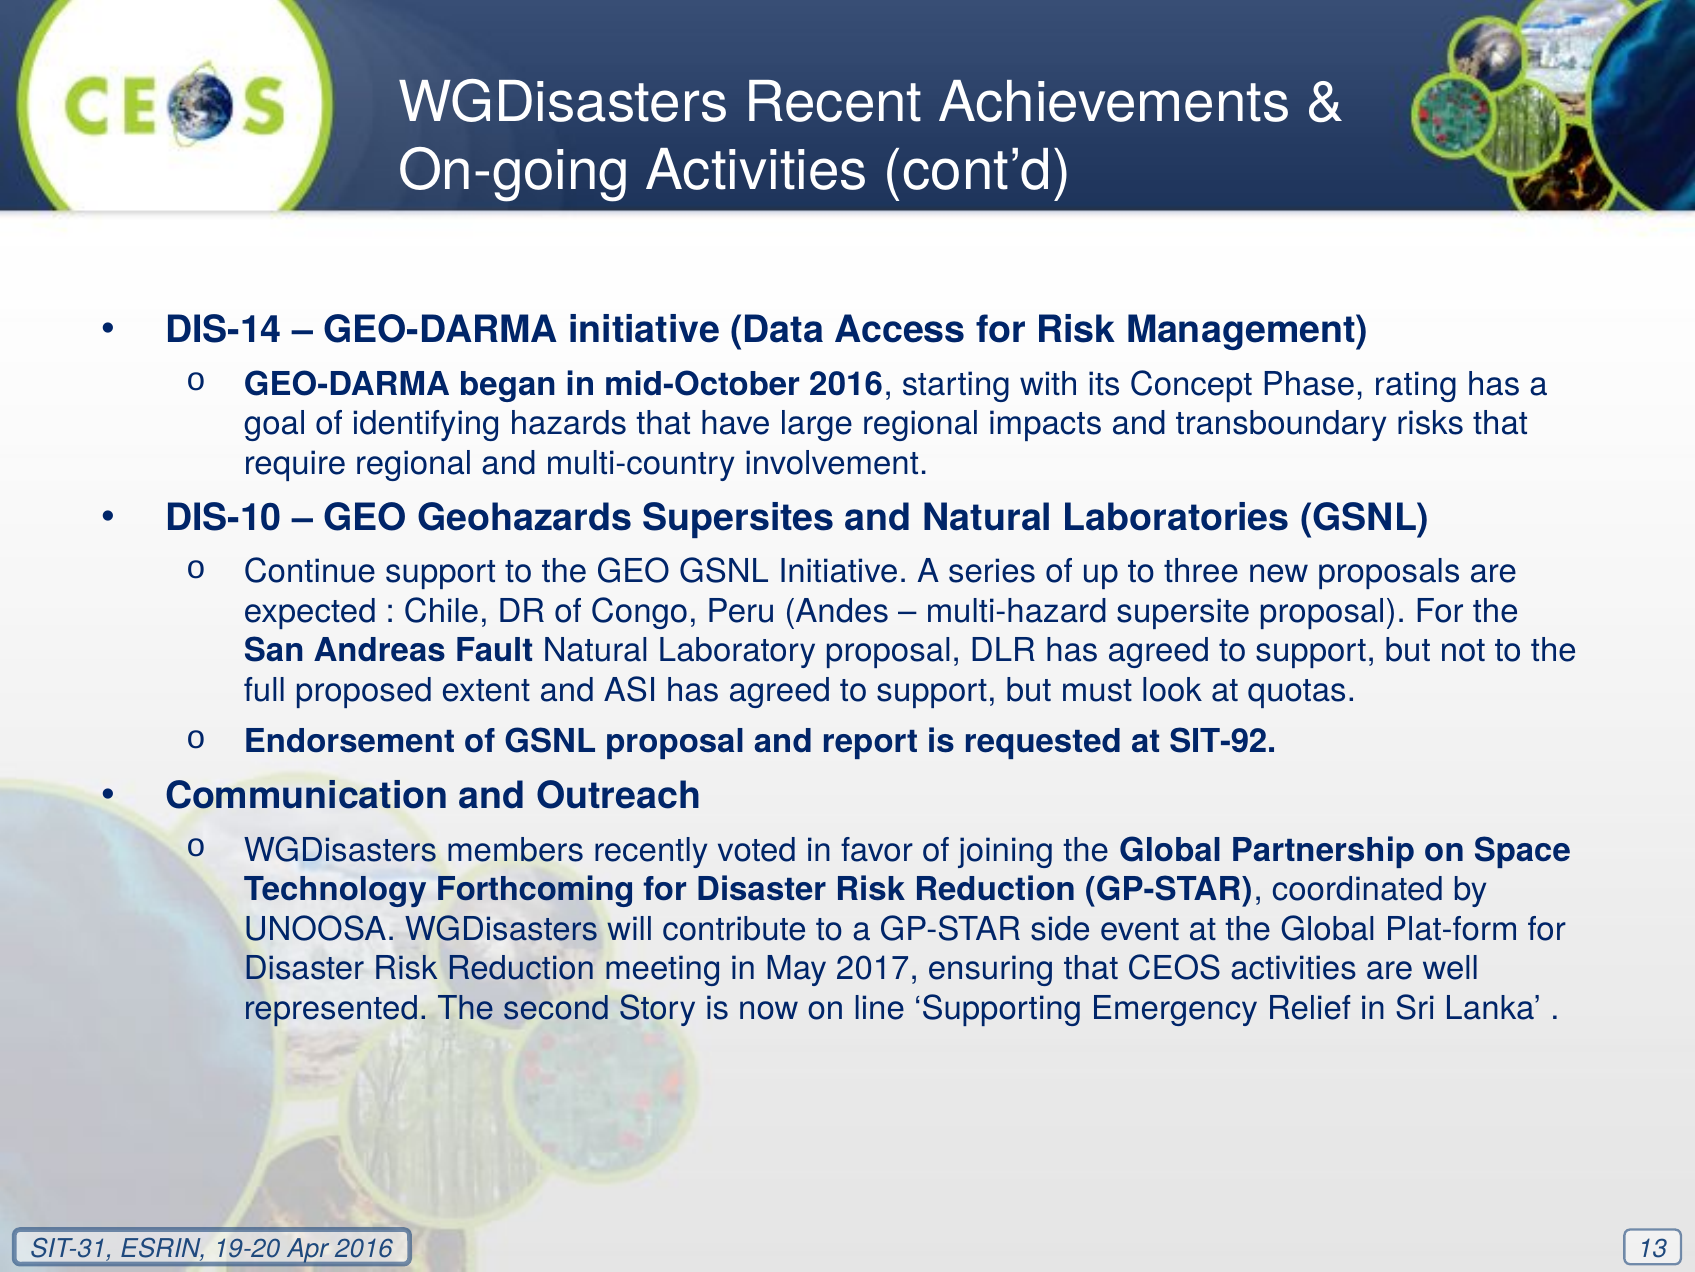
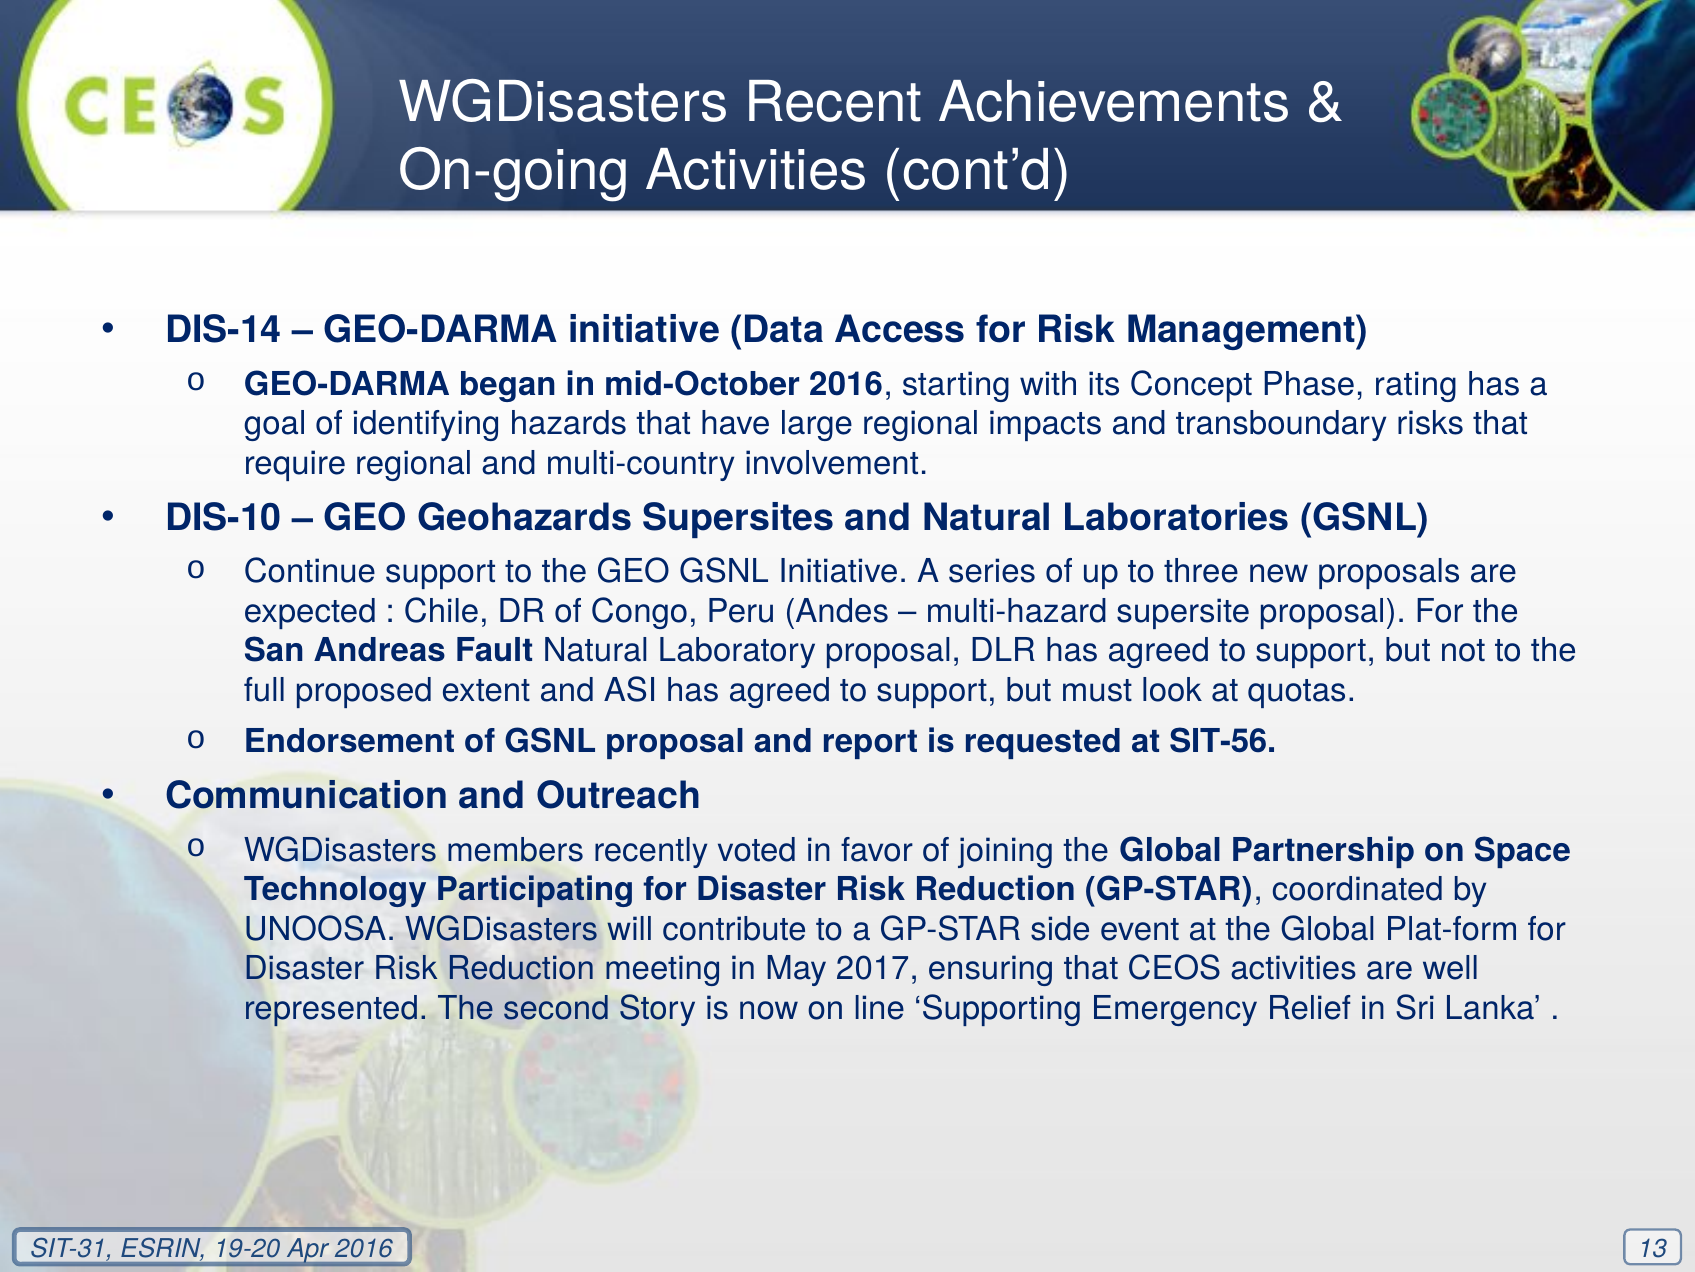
SIT-92: SIT-92 -> SIT-56 (1223, 741)
Forthcoming: Forthcoming -> Participating (535, 889)
